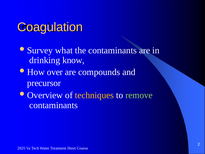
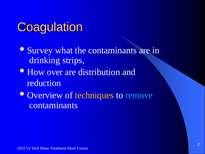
know: know -> strips (73, 60)
compounds: compounds -> distribution (99, 72)
precursor: precursor -> reduction (44, 83)
remove colour: light green -> light blue (139, 95)
